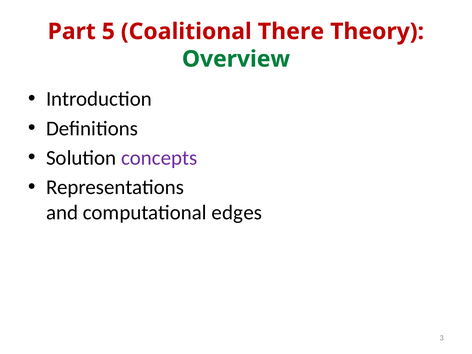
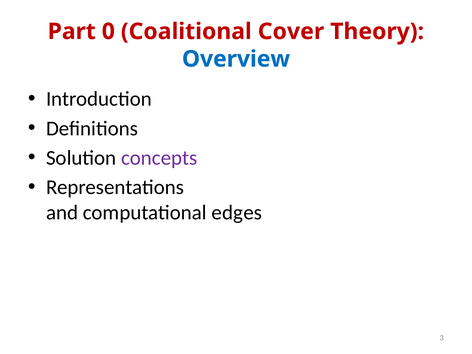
5: 5 -> 0 (108, 32)
There: There -> Cover (291, 32)
Overview colour: green -> blue (236, 59)
